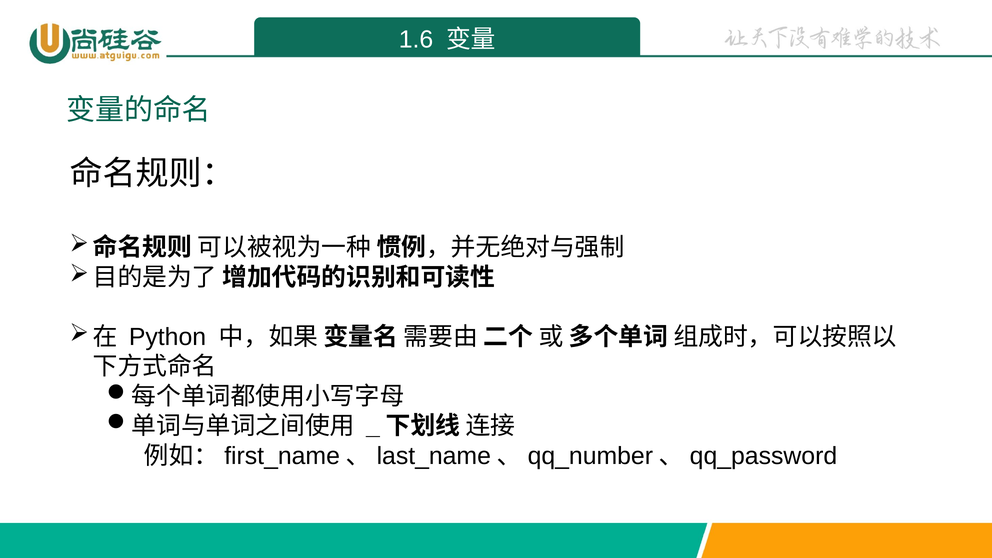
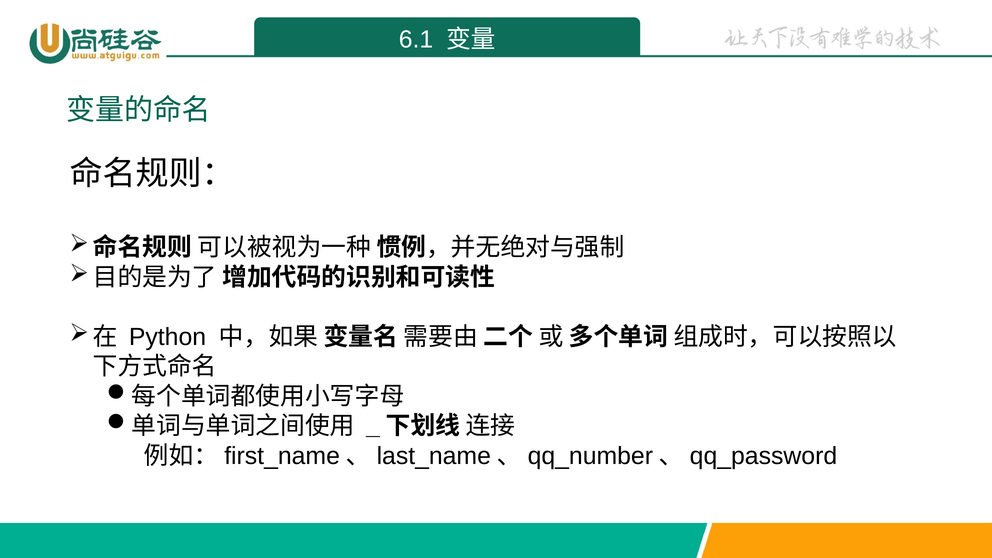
1.6: 1.6 -> 6.1 (416, 39)
